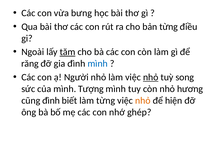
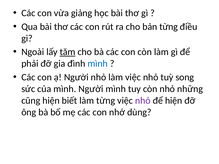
bưng: bưng -> giảng (82, 13)
răng: răng -> phải (30, 64)
nhỏ underline: present -> none (151, 77)
mình Tượng: Tượng -> Người (91, 89)
hương: hương -> những (190, 89)
cũng đình: đình -> hiện (51, 101)
nhỏ colour: orange -> purple (143, 101)
ghép: ghép -> dùng (139, 112)
